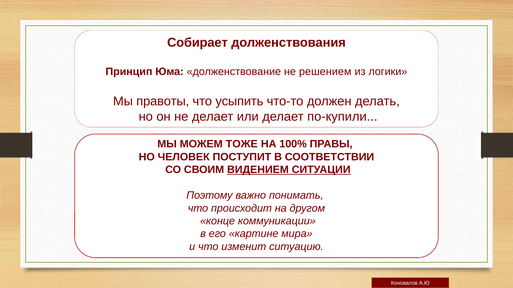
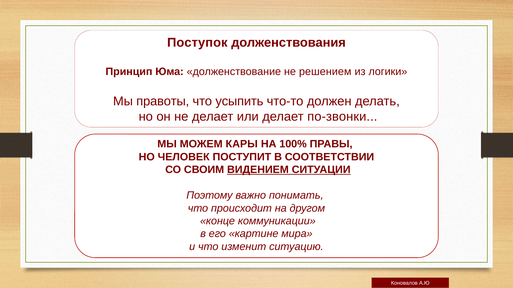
Собирает: Собирает -> Поступок (197, 43)
по-купили: по-купили -> по-звонки (342, 117)
ТОЖЕ: ТОЖЕ -> КАРЫ (242, 144)
